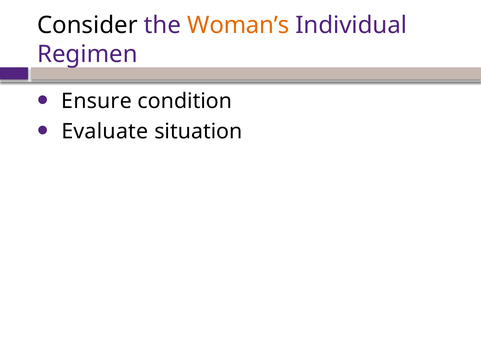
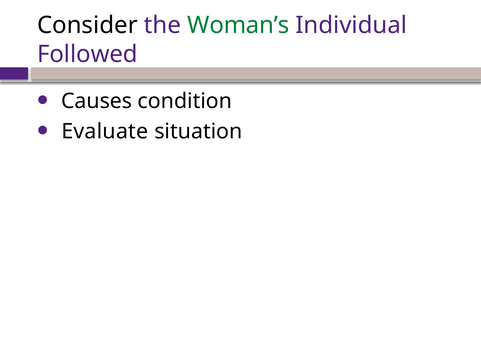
Woman’s colour: orange -> green (238, 25)
Regimen: Regimen -> Followed (87, 54)
Ensure: Ensure -> Causes (97, 101)
